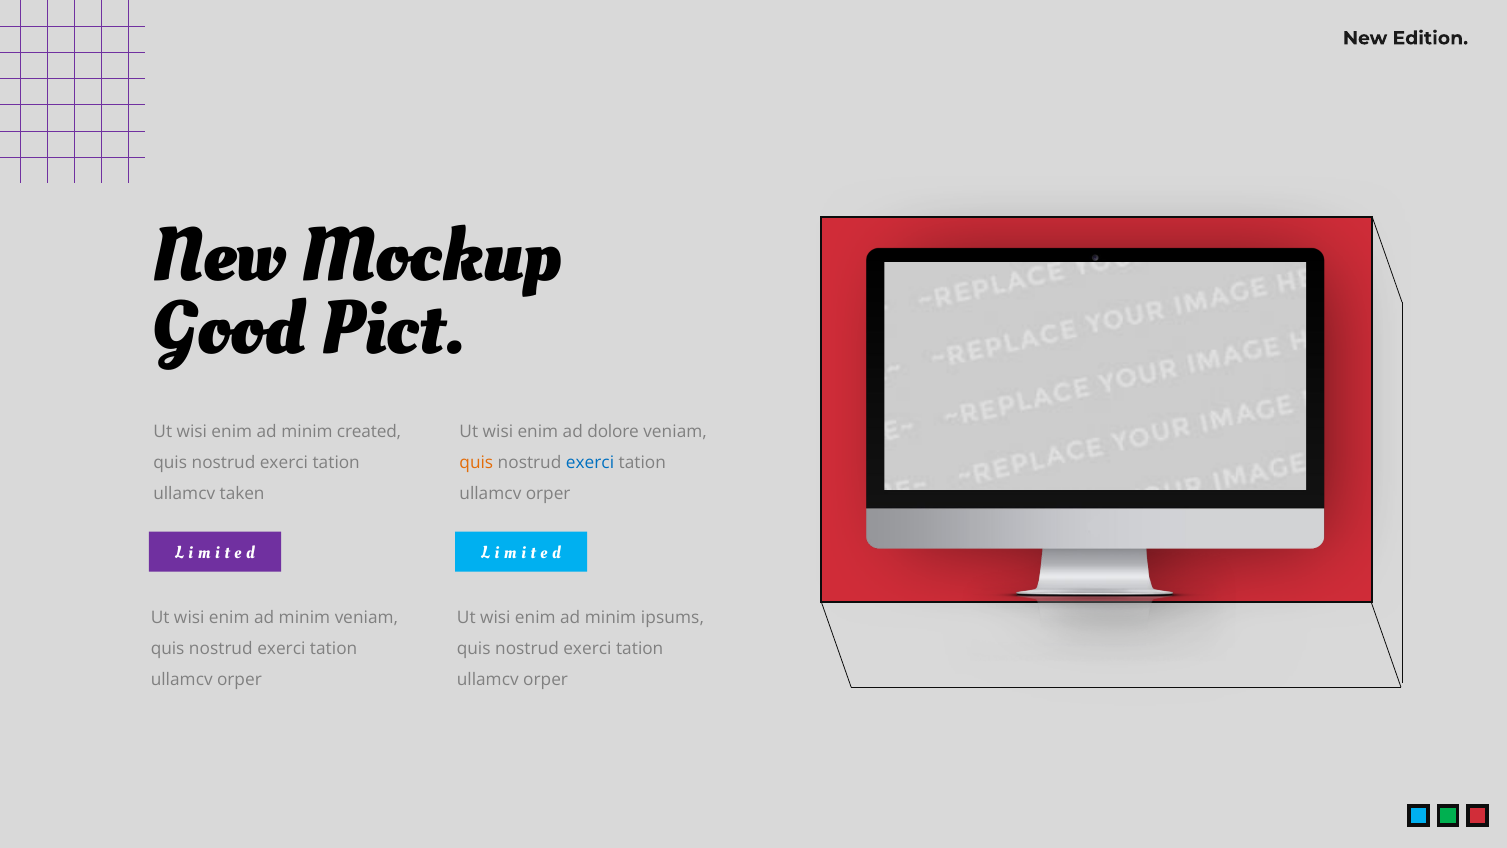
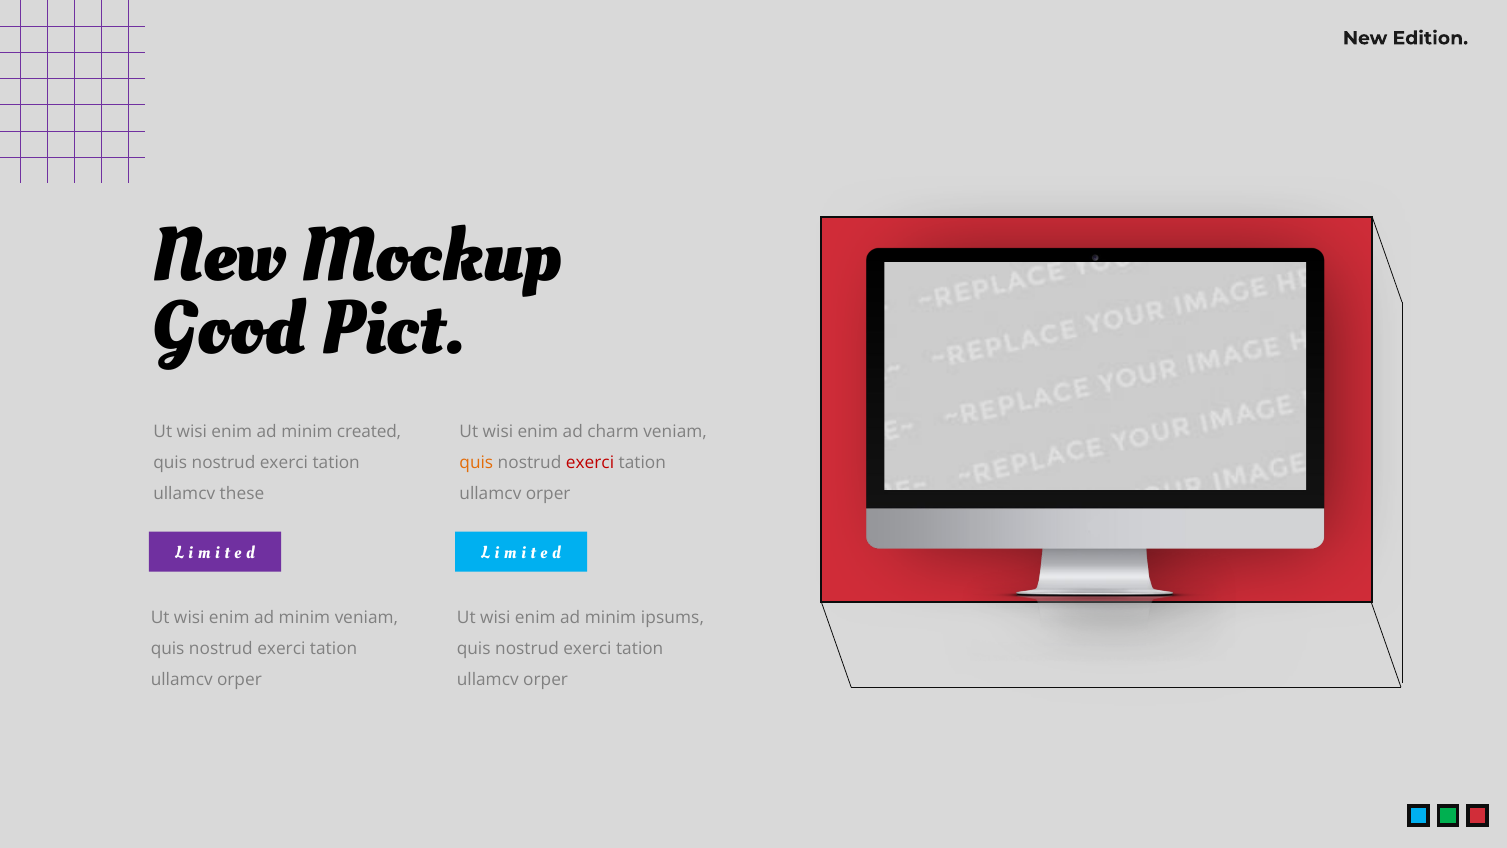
dolore: dolore -> charm (613, 432)
exerci colour: blue -> red (590, 463)
taken: taken -> these (242, 494)
